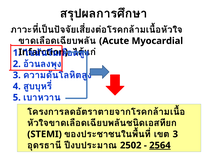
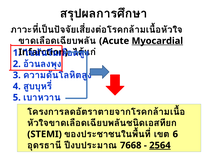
Myocardial underline: none -> present (157, 41)
3: 3 -> 6 (175, 135)
2502: 2502 -> 7668 (131, 146)
